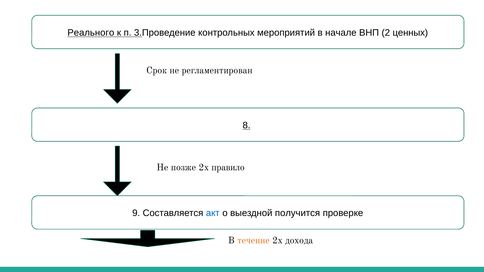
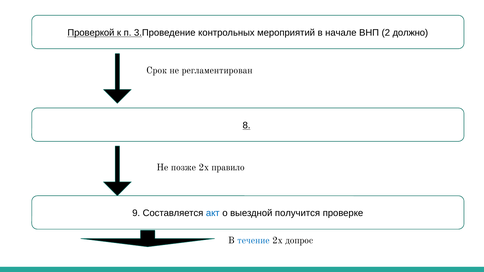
Реального: Реального -> Проверкой (91, 33)
ценных: ценных -> должно (410, 33)
течение colour: orange -> blue (253, 241)
дохода: дохода -> допрос (299, 241)
